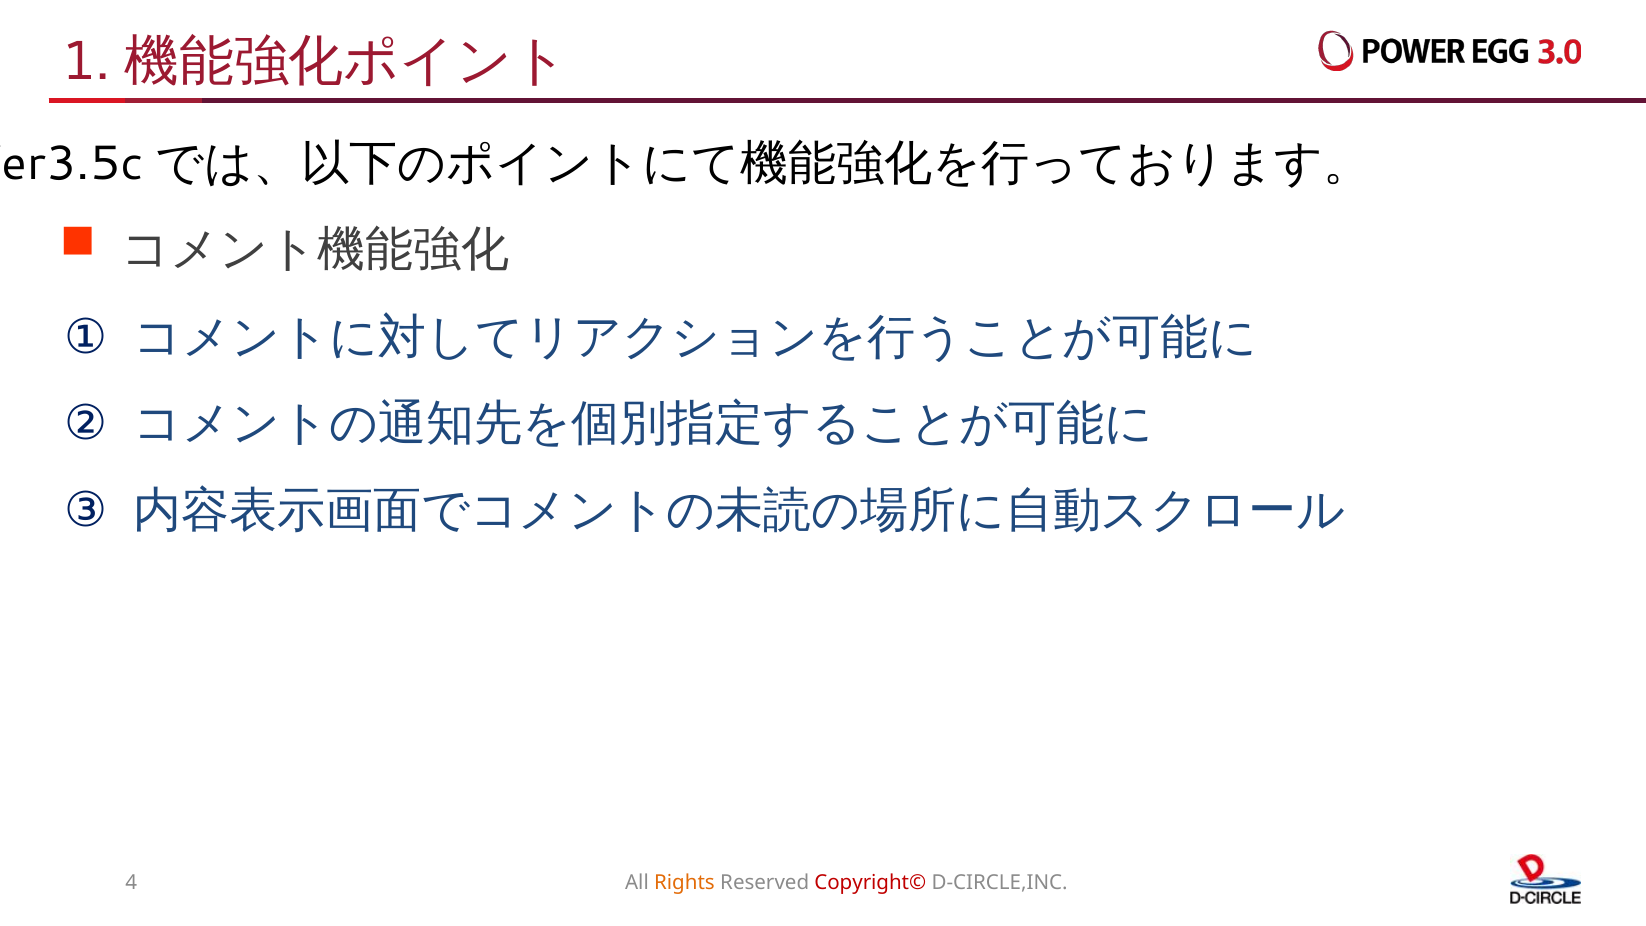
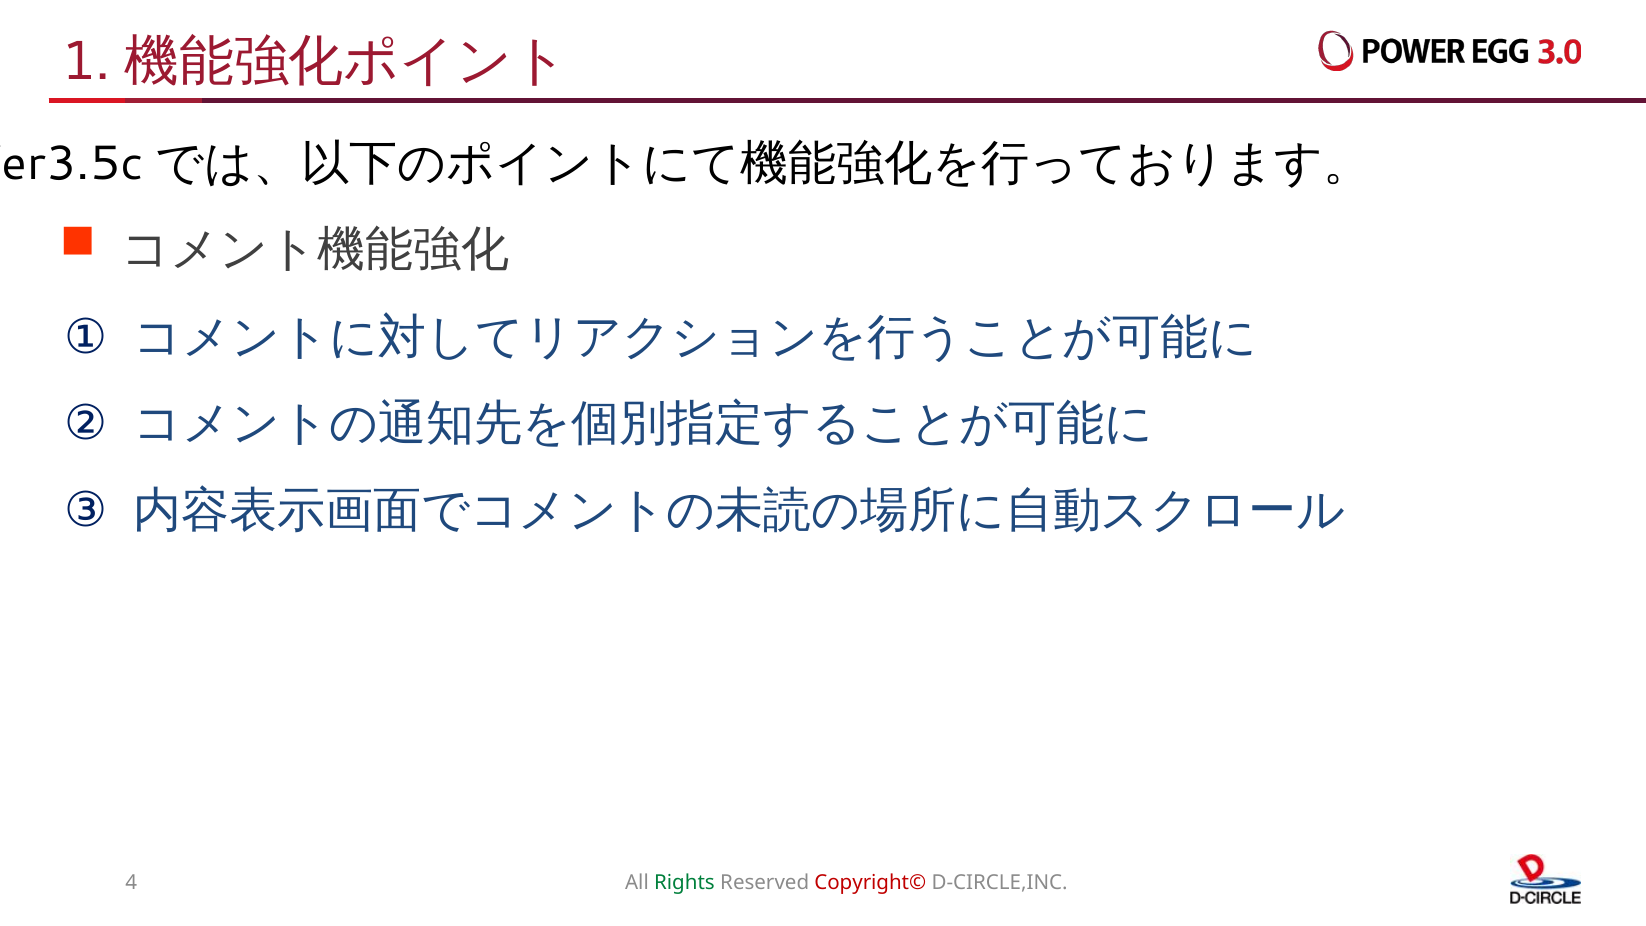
Rights colour: orange -> green (684, 883)
